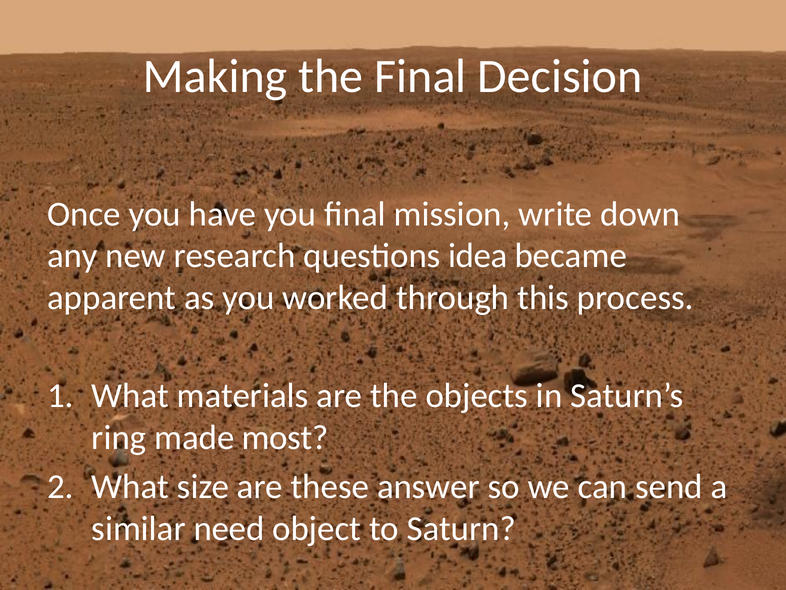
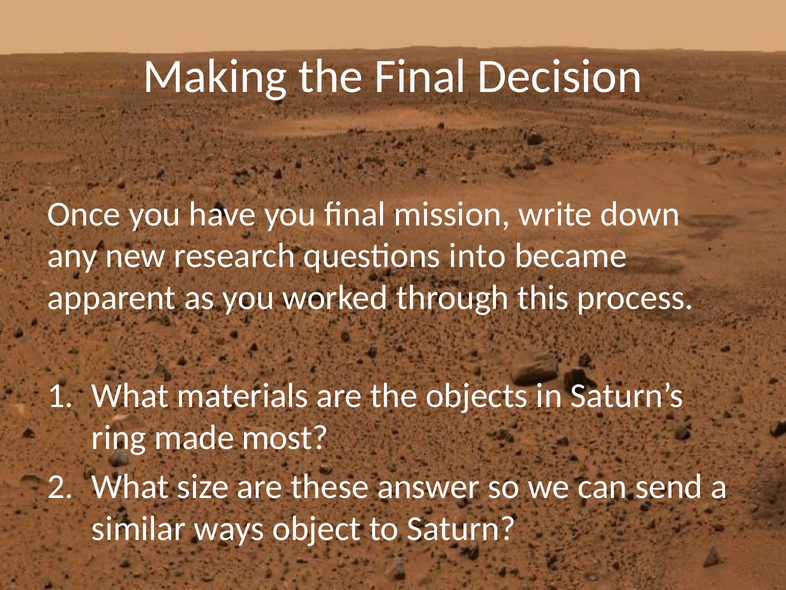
idea: idea -> into (477, 256)
need: need -> ways (229, 528)
